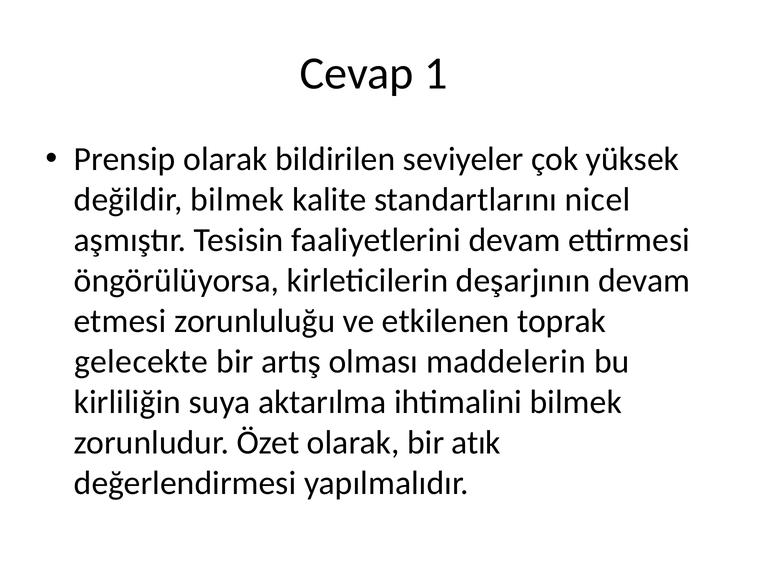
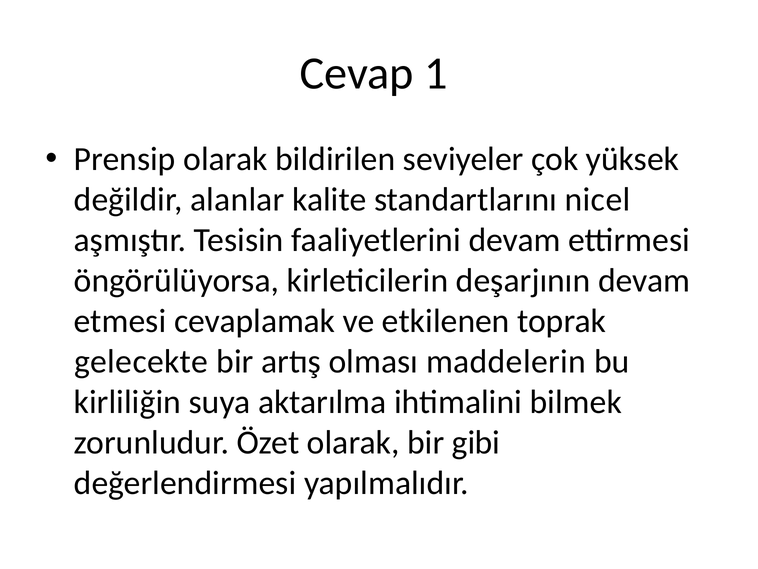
değildir bilmek: bilmek -> alanlar (237, 200)
zorunluluğu: zorunluluğu -> cevaplamak (255, 321)
atık: atık -> gibi (476, 442)
